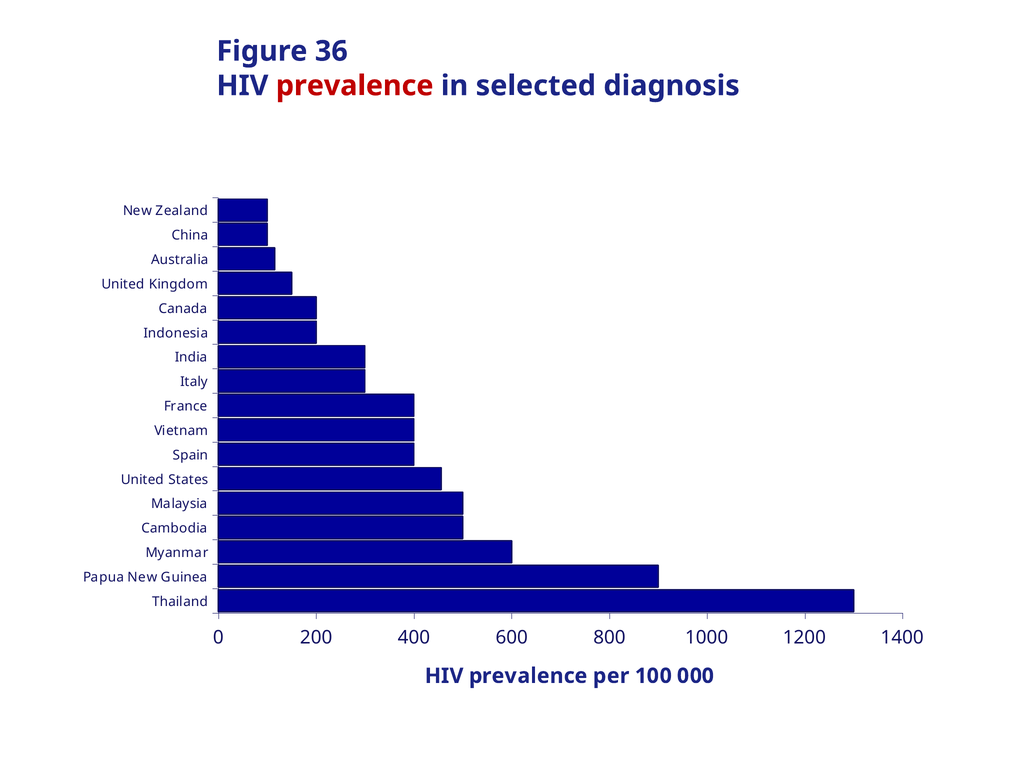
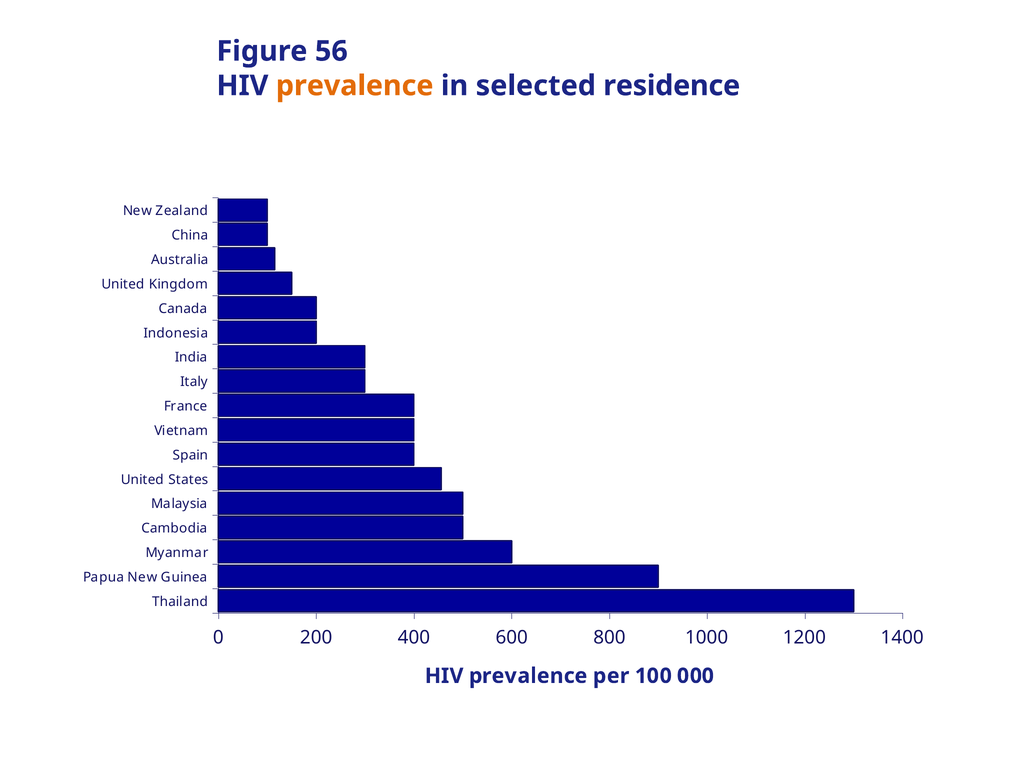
36: 36 -> 56 (331, 51)
prevalence colour: red -> orange (355, 86)
diagnosis: diagnosis -> residence (672, 86)
